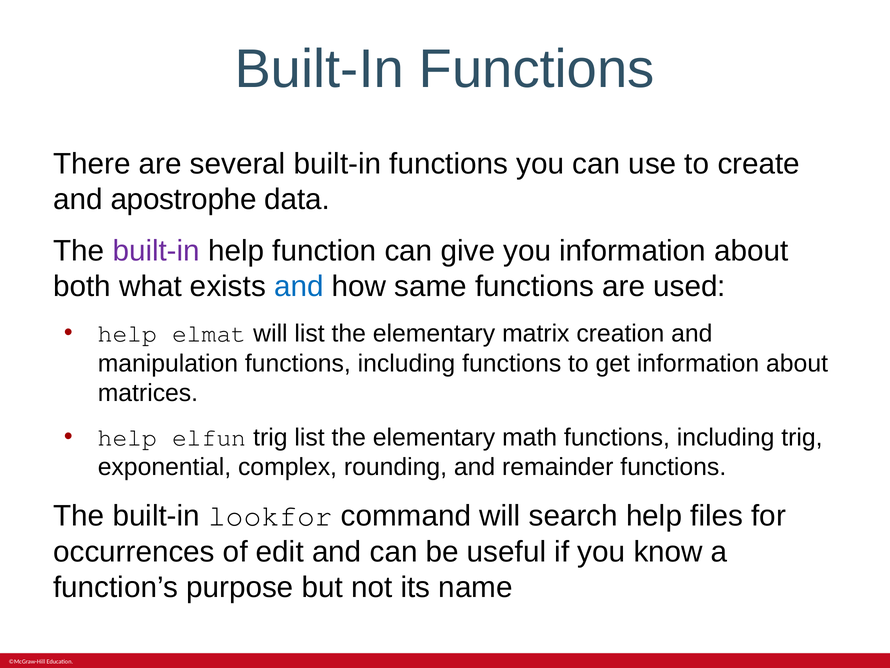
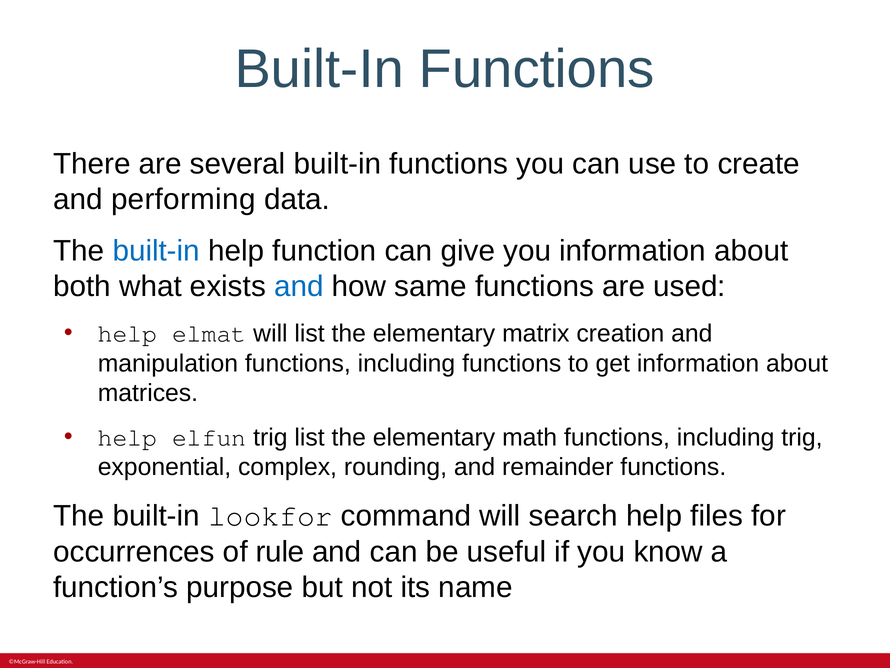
apostrophe: apostrophe -> performing (183, 199)
built-in colour: purple -> blue (156, 251)
edit: edit -> rule (280, 551)
